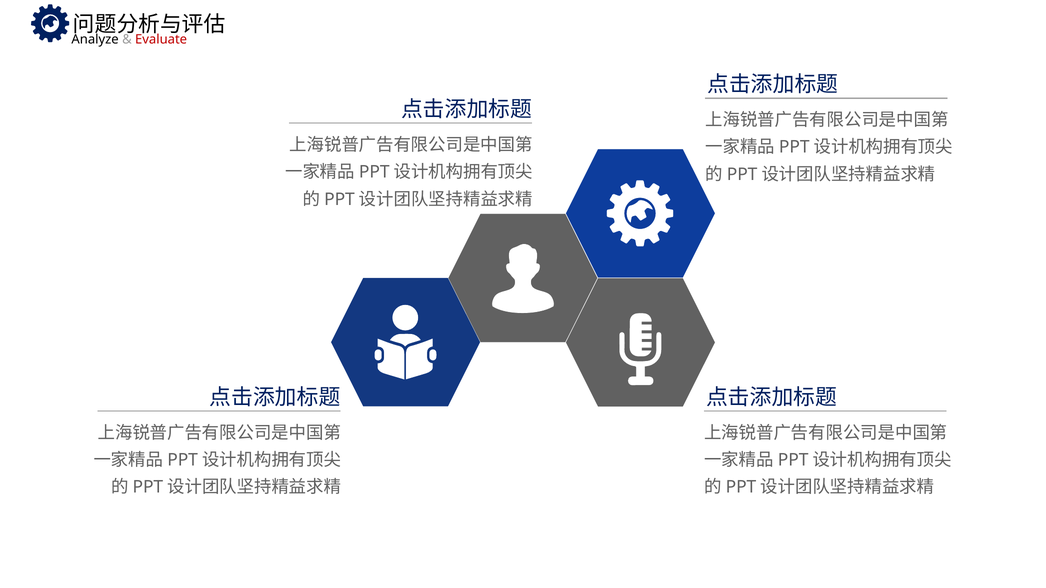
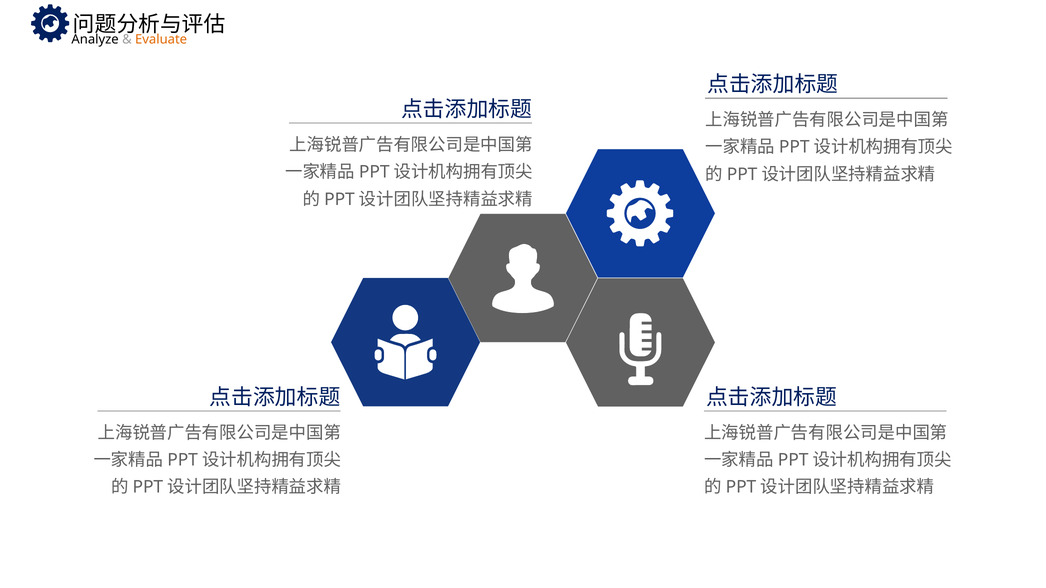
Evaluate colour: red -> orange (161, 40)
